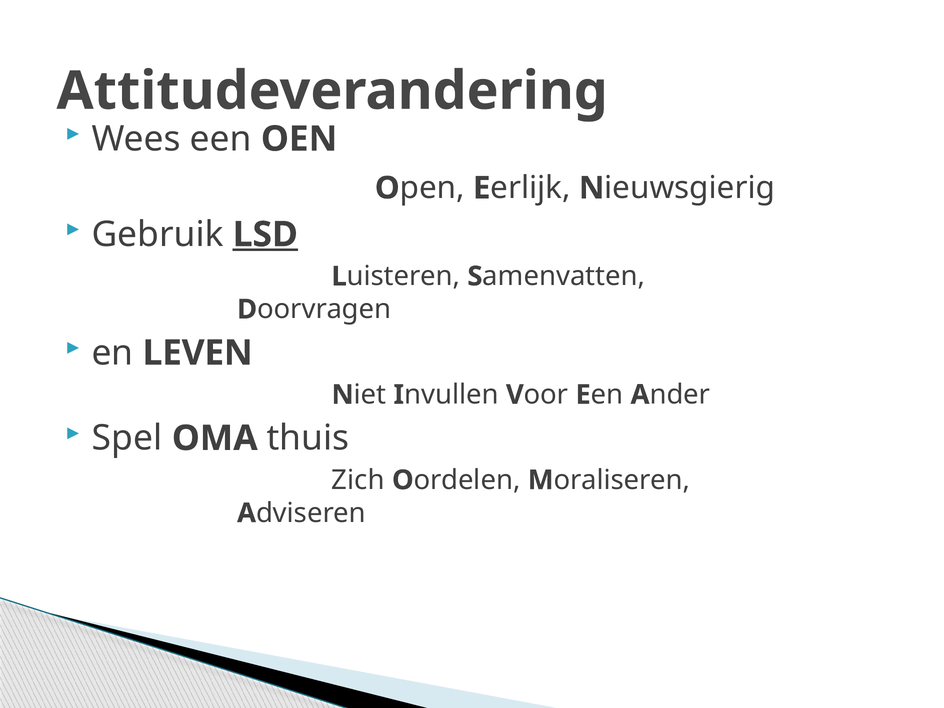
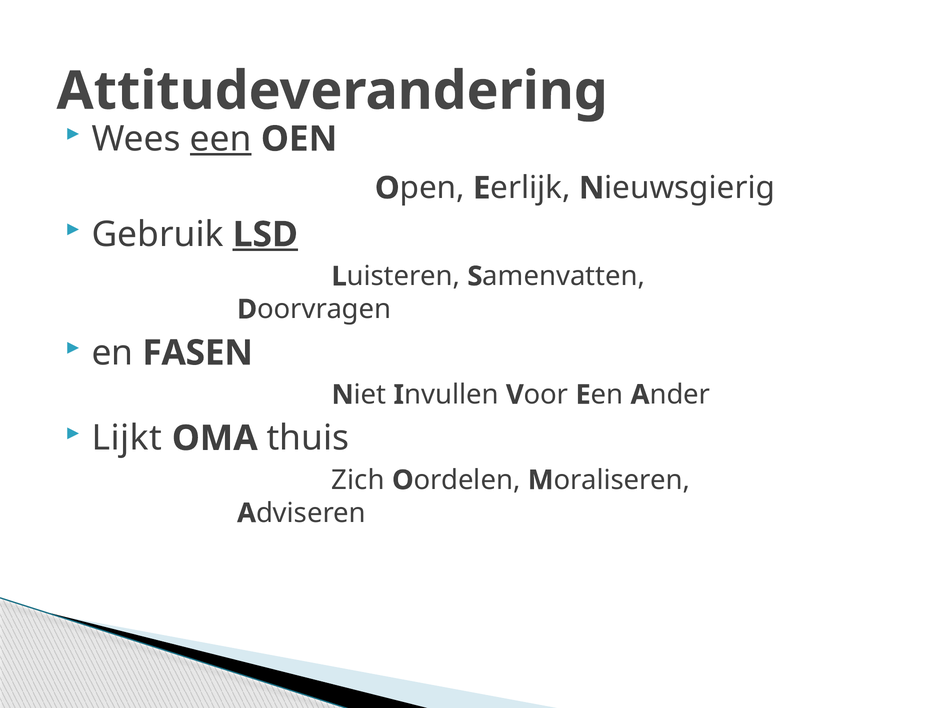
een underline: none -> present (221, 139)
LEVEN: LEVEN -> FASEN (198, 353)
Spel: Spel -> Lijkt (127, 438)
